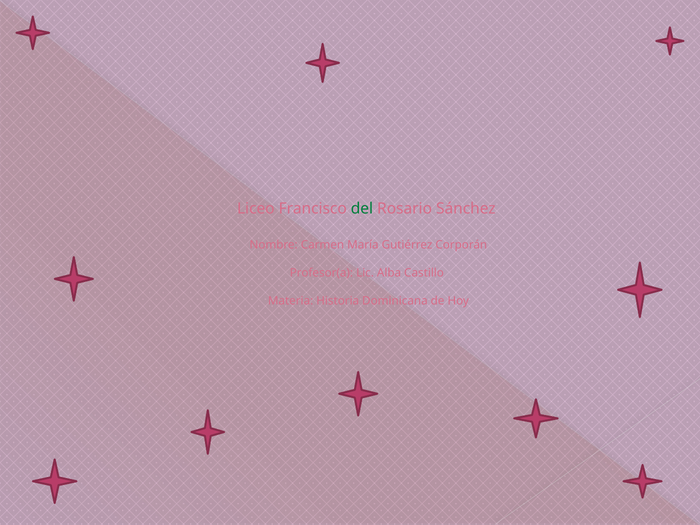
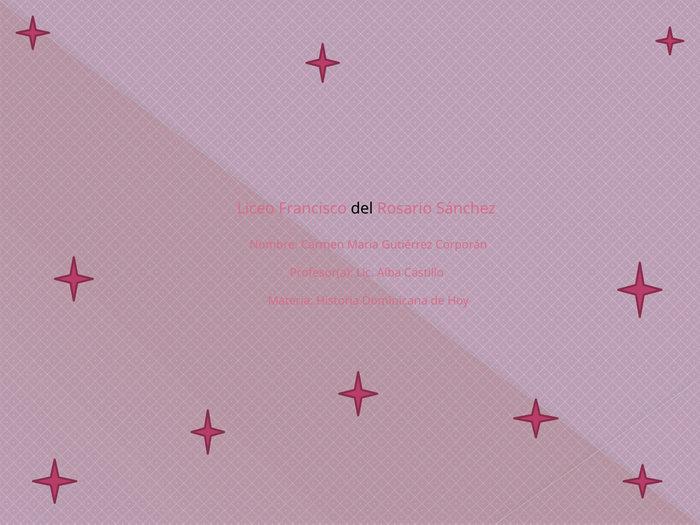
del colour: green -> black (362, 209)
